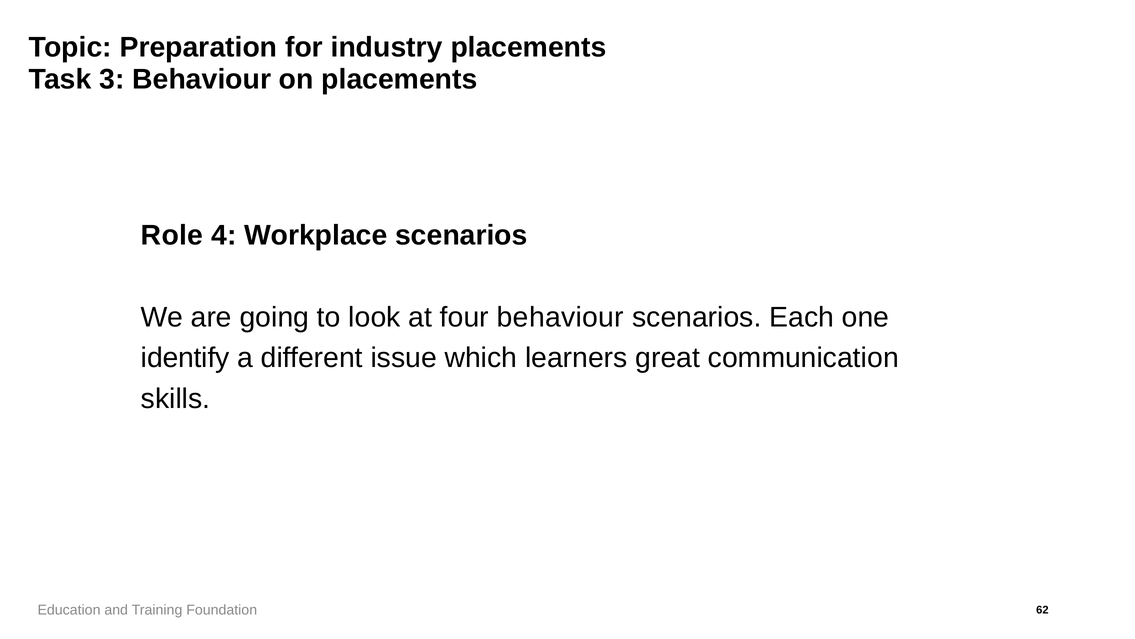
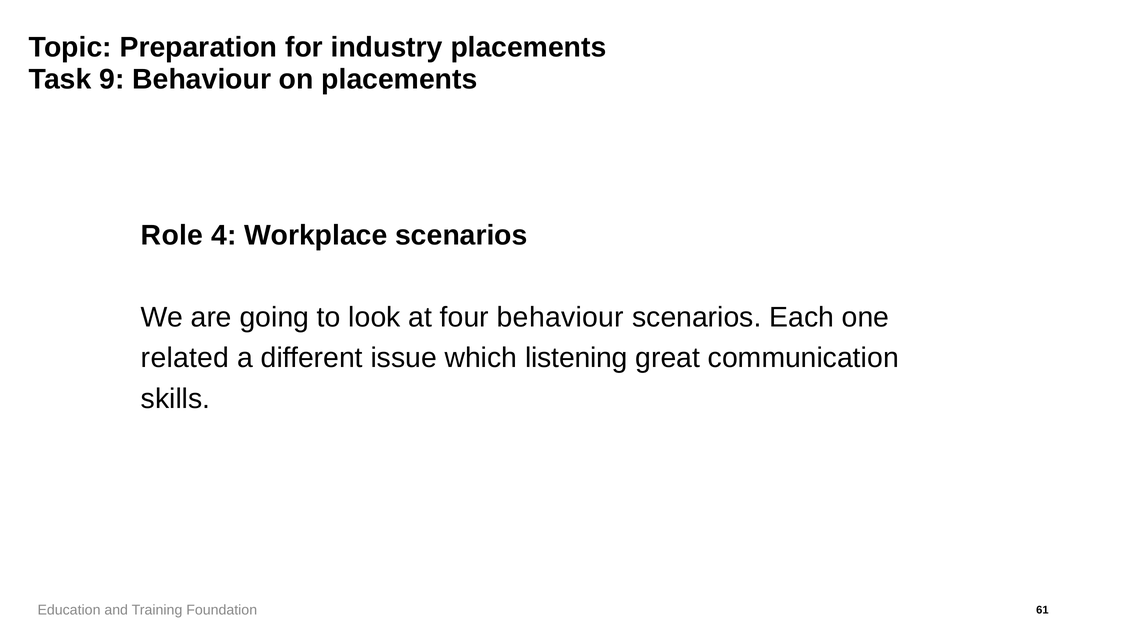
3: 3 -> 9 (112, 79)
identify: identify -> related (185, 358)
learners: learners -> listening (576, 358)
62: 62 -> 61 (1042, 609)
